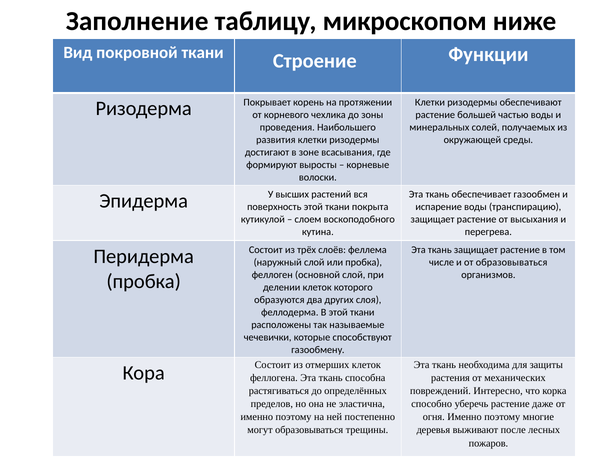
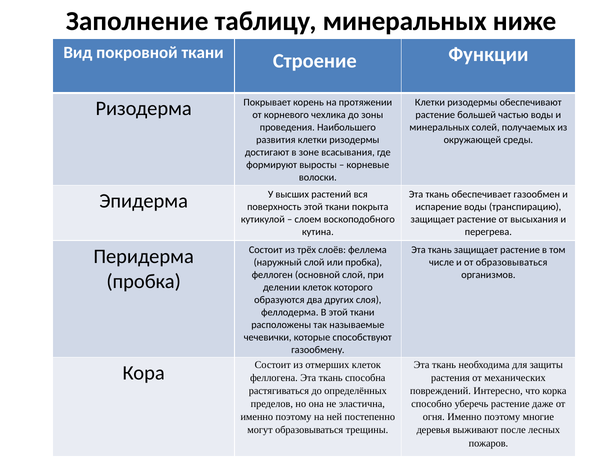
таблицу микроскопом: микроскопом -> минеральных (405, 21)
